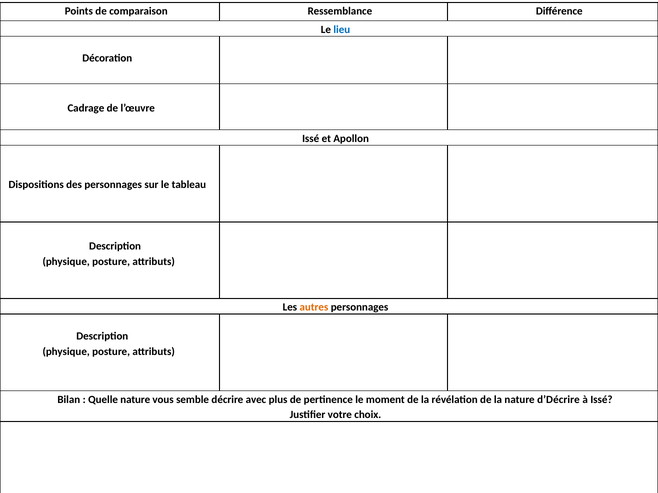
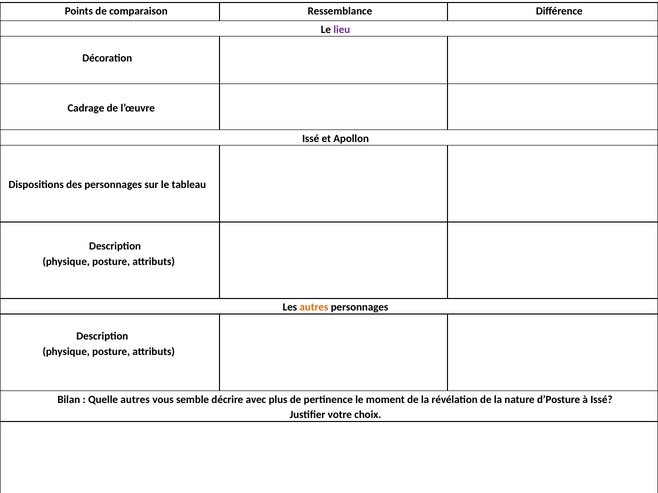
lieu colour: blue -> purple (342, 30)
Quelle nature: nature -> autres (135, 400)
d’Décrire: d’Décrire -> d’Posture (559, 400)
